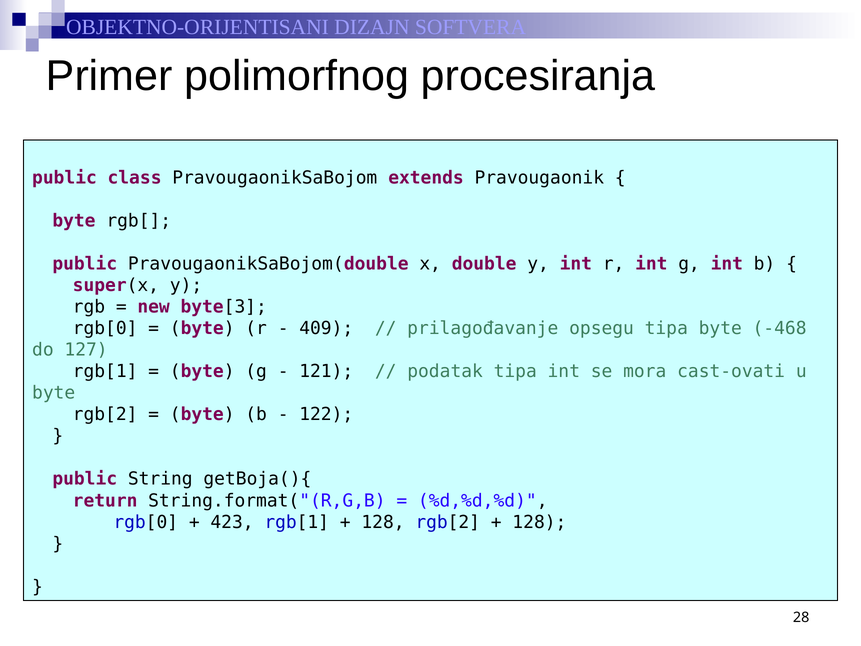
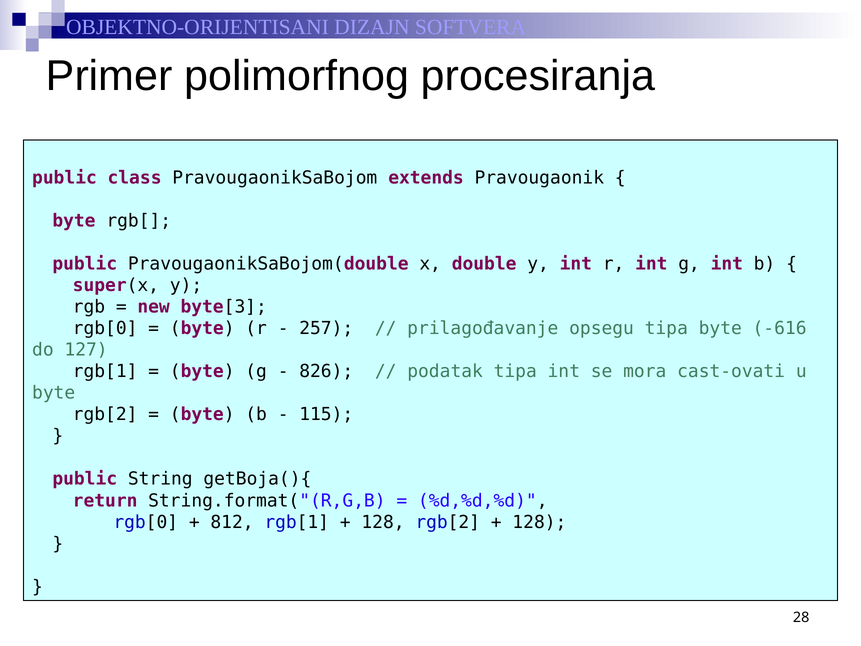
409: 409 -> 257 (326, 328)
-468: -468 -> -616 (780, 328)
121: 121 -> 826 (326, 371)
122: 122 -> 115 (326, 414)
423: 423 -> 812 (232, 522)
